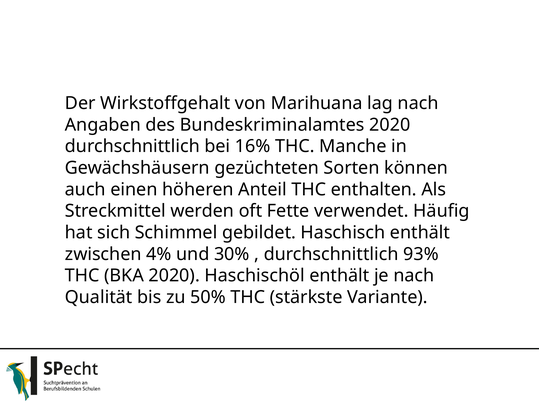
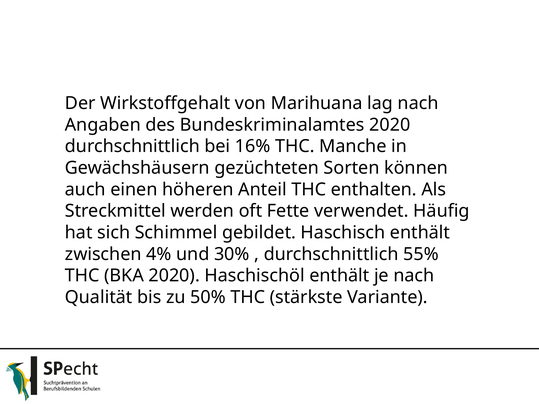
93%: 93% -> 55% (421, 254)
